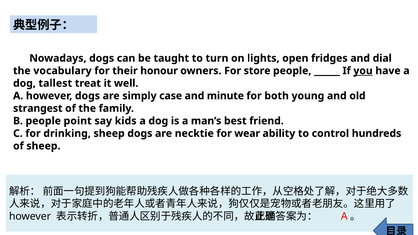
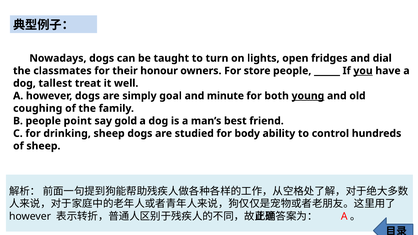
vocabulary: vocabulary -> classmates (62, 71)
case: case -> goal (171, 96)
young underline: none -> present (308, 96)
strangest: strangest -> coughing (38, 108)
kids: kids -> gold (126, 121)
necktie: necktie -> studied (194, 134)
wear: wear -> body (247, 134)
